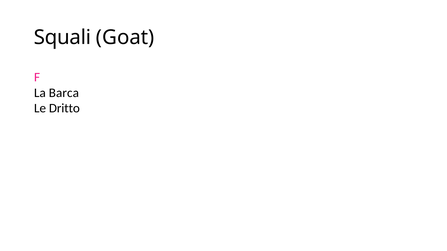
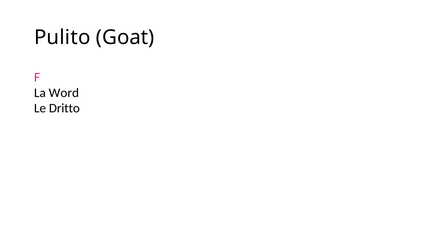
Squali: Squali -> Pulito (62, 38)
Barca: Barca -> Word (64, 93)
